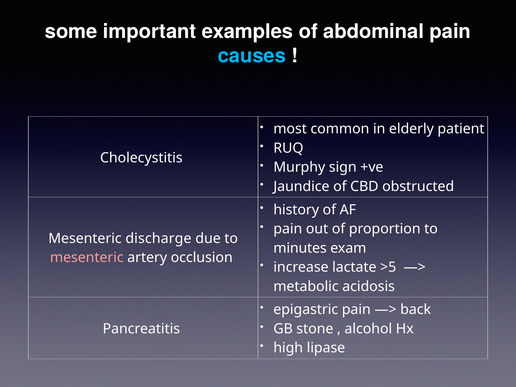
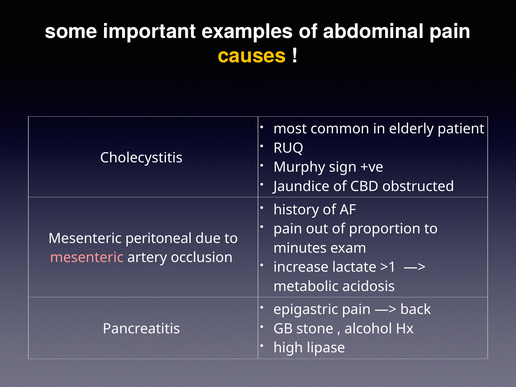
causes colour: light blue -> yellow (252, 56)
discharge: discharge -> peritoneal (159, 238)
>5: >5 -> >1 (388, 267)
